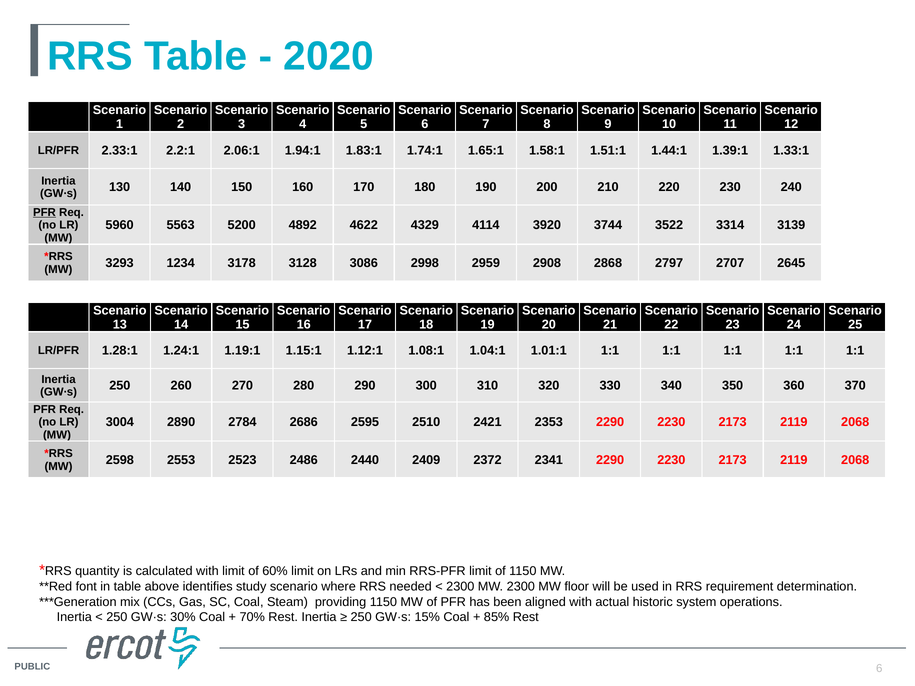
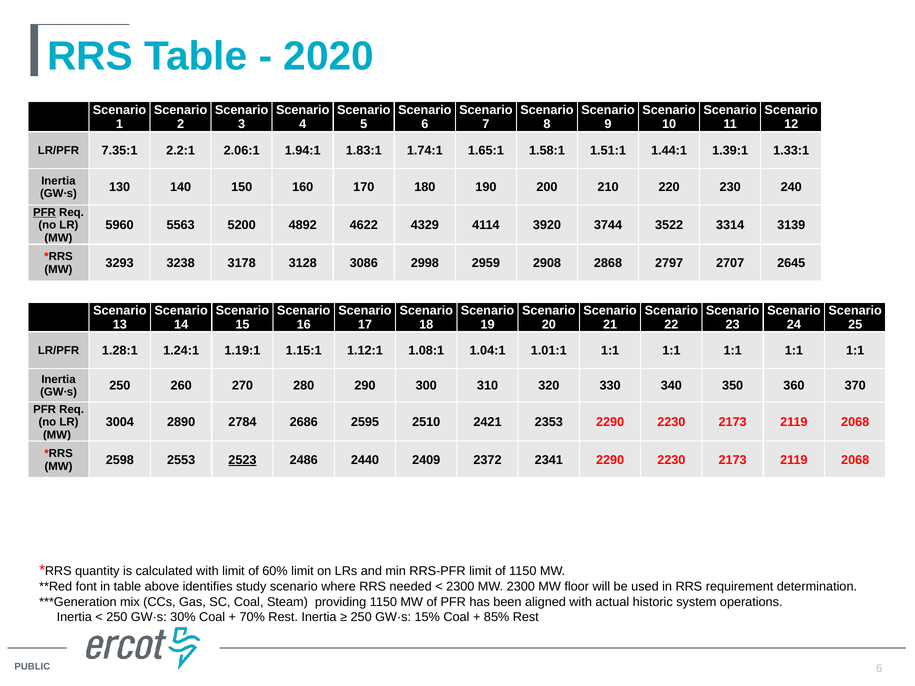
2.33:1: 2.33:1 -> 7.35:1 (120, 151)
1234: 1234 -> 3238 (181, 263)
2523 underline: none -> present (242, 460)
